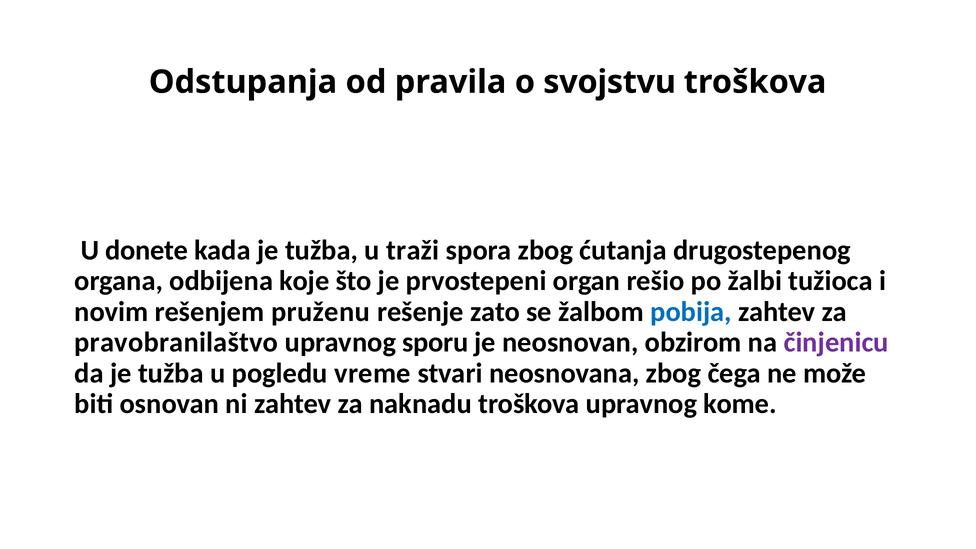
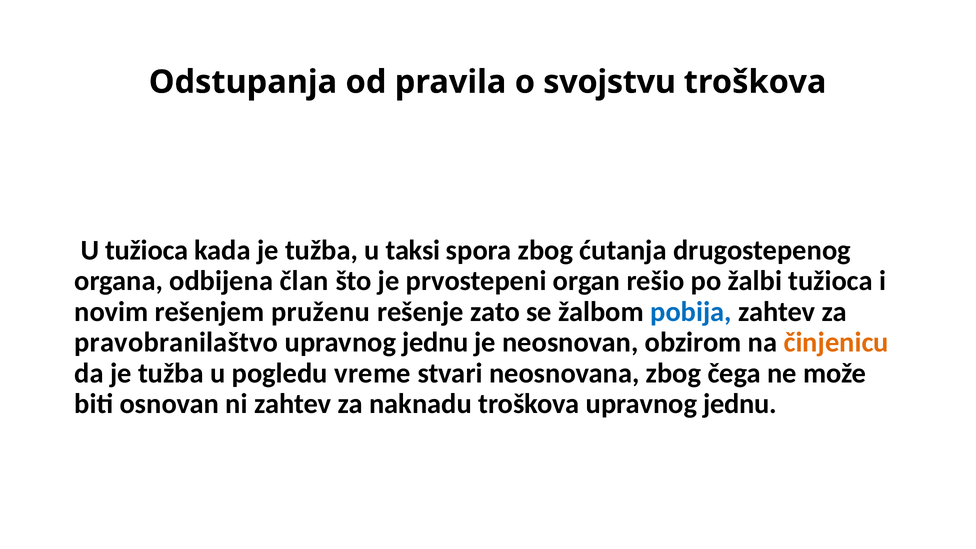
U donete: donete -> tužioca (147, 250)
traži: traži -> taksi (413, 250)
koje: koje -> član (304, 281)
sporu: sporu -> jednu (435, 343)
činjenicu colour: purple -> orange (836, 343)
troškova upravnog kome: kome -> jednu (740, 404)
